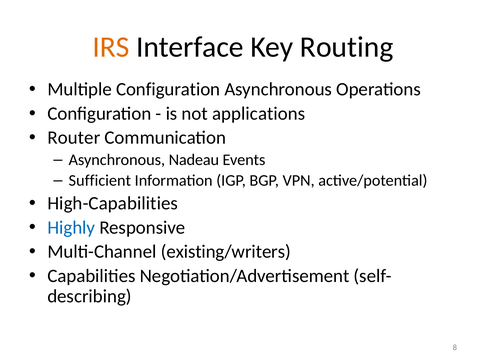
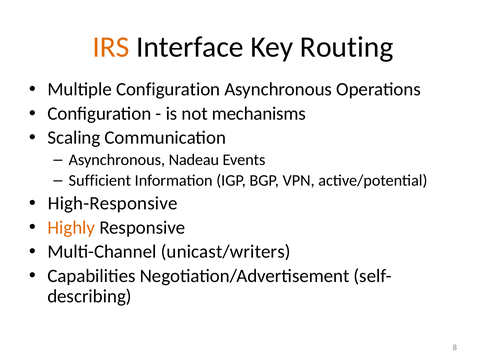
applications: applications -> mechanisms (259, 114)
Router: Router -> Scaling (74, 138)
High-Capabilities: High-Capabilities -> High-Responsive (113, 204)
Highly colour: blue -> orange (71, 228)
existing/writers: existing/writers -> unicast/writers (226, 252)
